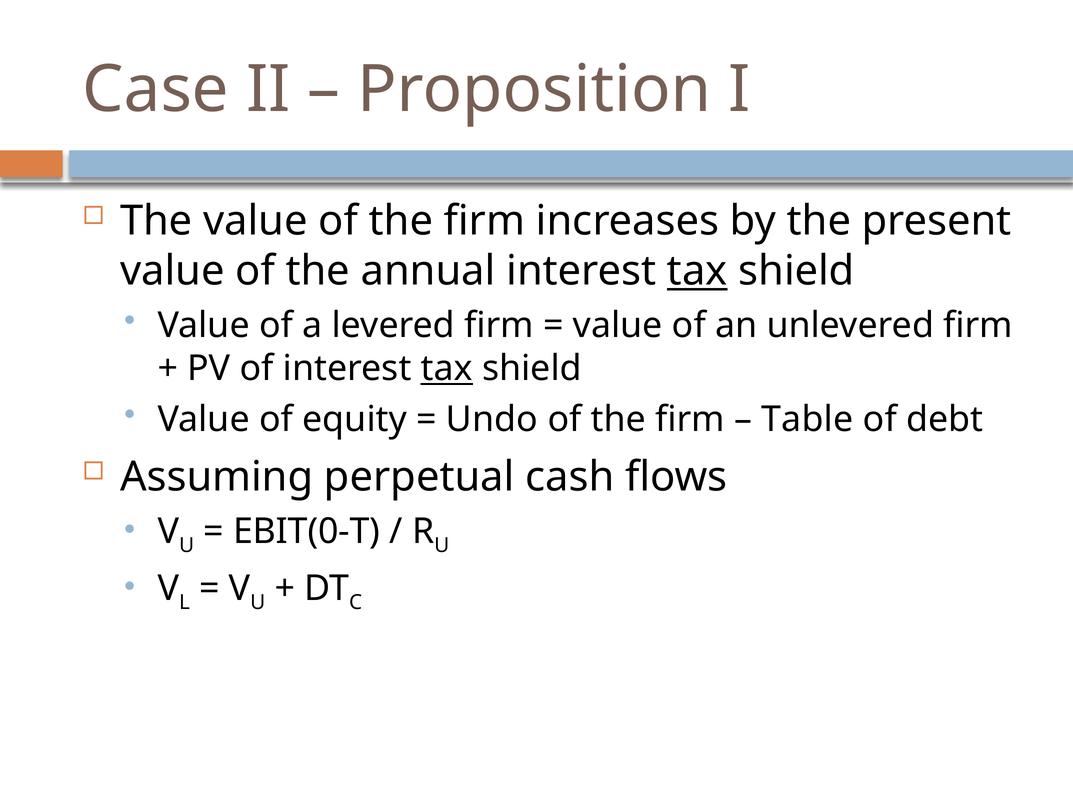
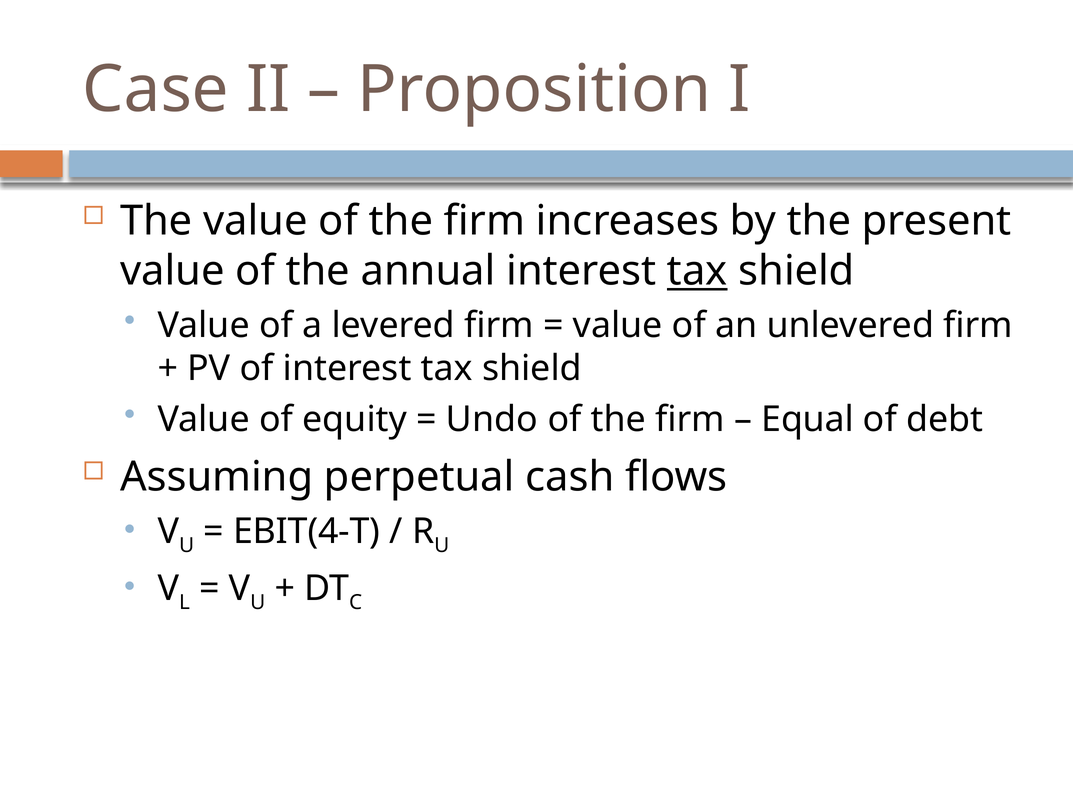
tax underline: present -> none (447, 368)
Table: Table -> Equal (808, 419)
EBIT(0-T: EBIT(0-T -> EBIT(4-T (307, 531)
